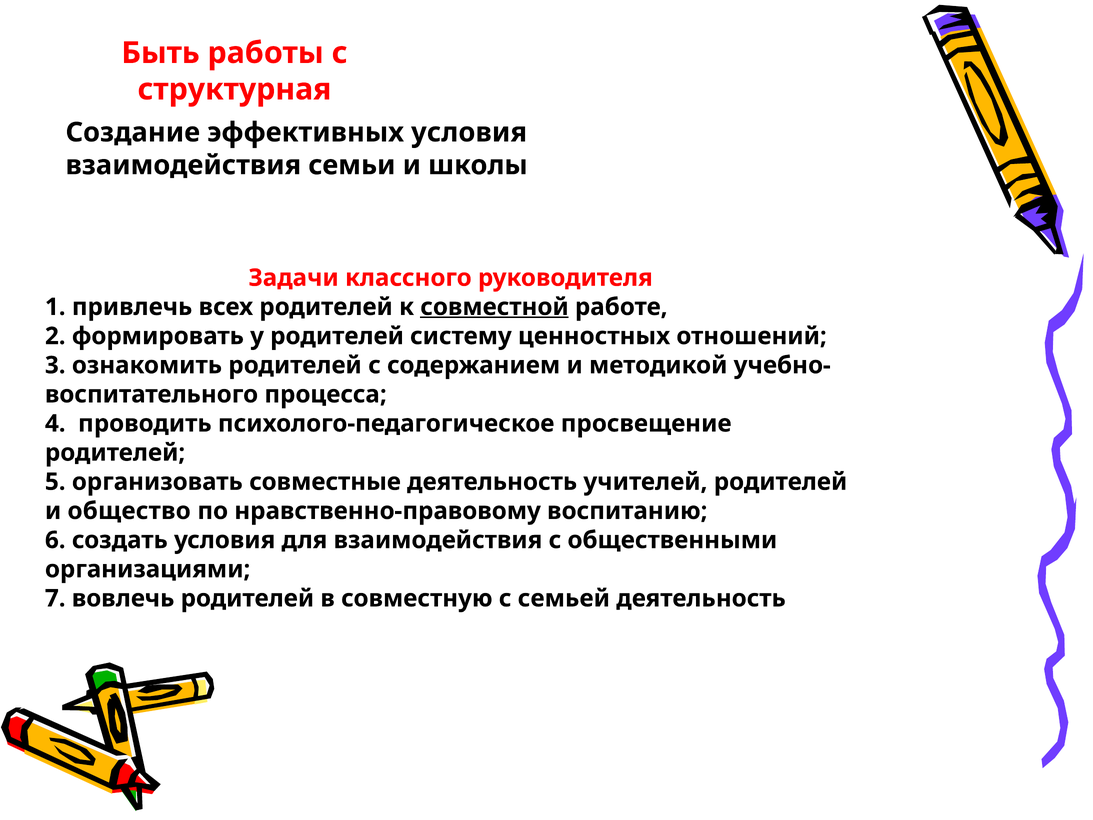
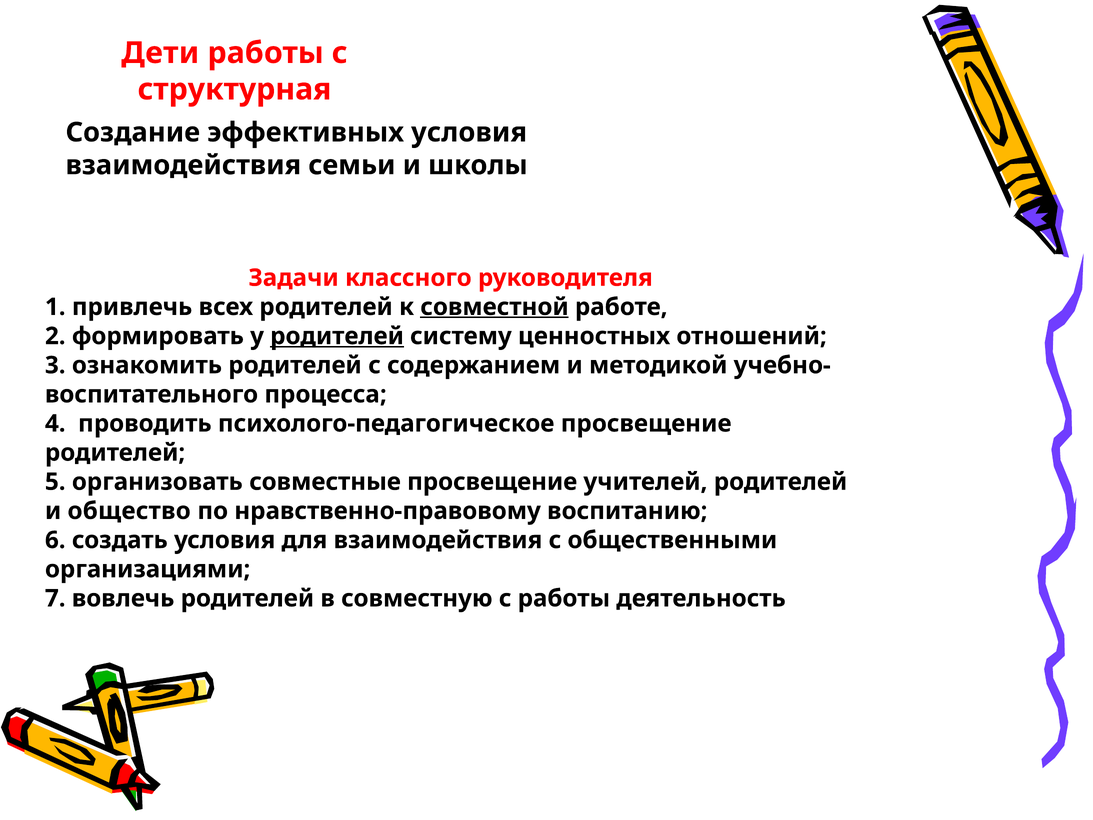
Быть: Быть -> Дети (160, 53)
родителей underline: none -> present (337, 336)
совместные деятельность: деятельность -> просвещение (492, 482)
с семьей: семьей -> работы (564, 598)
